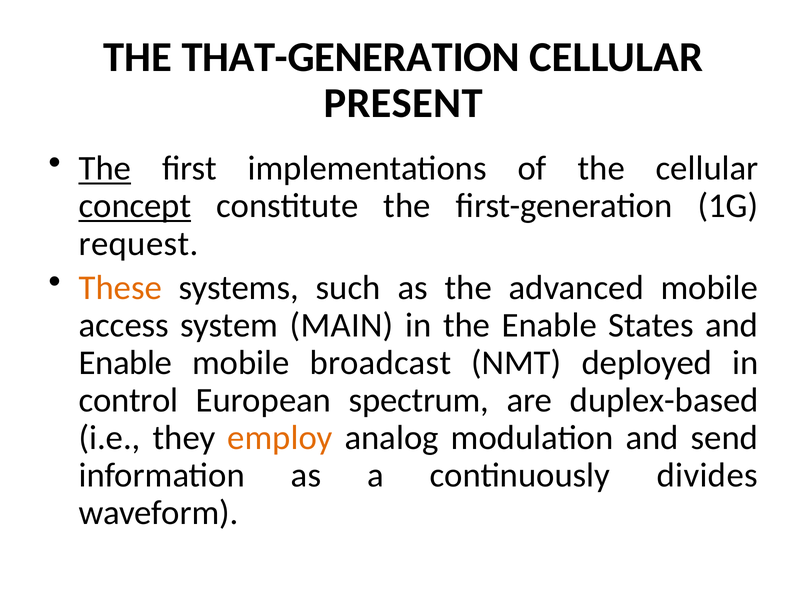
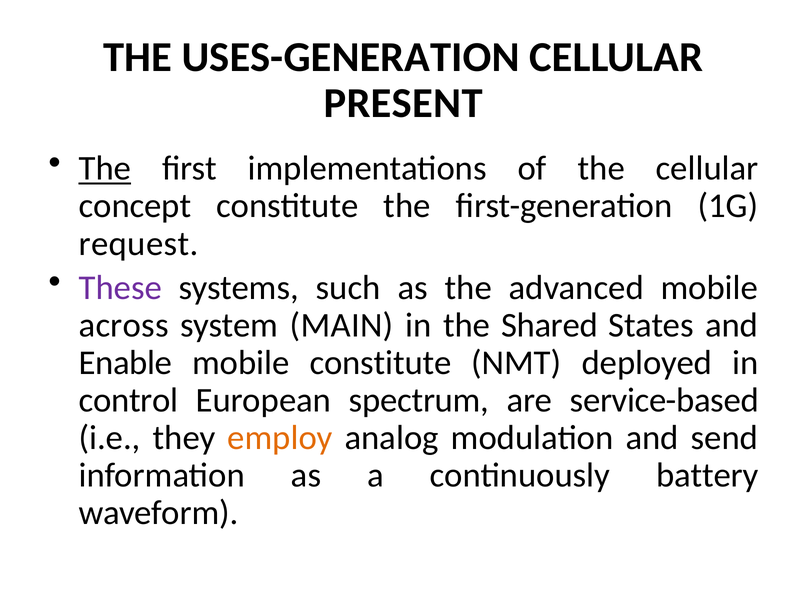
THAT-GENERATION: THAT-GENERATION -> USES-GENERATION (351, 57)
concept underline: present -> none (135, 206)
These colour: orange -> purple (120, 288)
access: access -> across (124, 325)
the Enable: Enable -> Shared (549, 325)
mobile broadcast: broadcast -> constitute (381, 363)
duplex-based: duplex-based -> service-based (664, 400)
divides: divides -> battery (707, 475)
